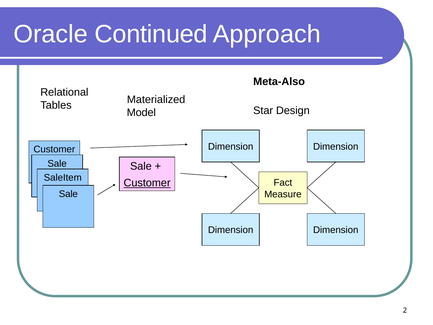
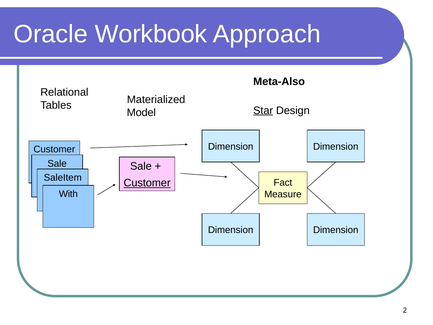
Continued: Continued -> Workbook (151, 34)
Star underline: none -> present (263, 110)
Sale: Sale -> With (68, 194)
